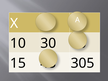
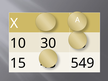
305: 305 -> 549 (83, 63)
